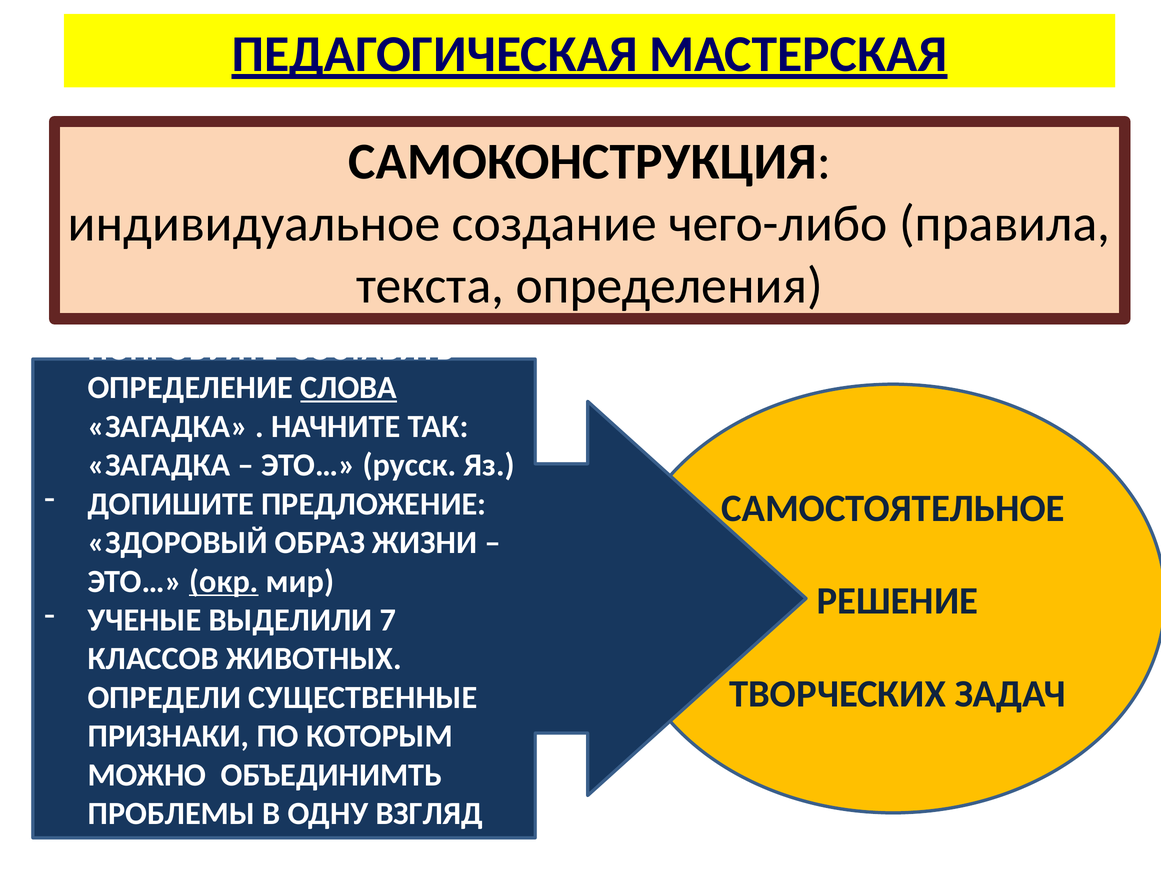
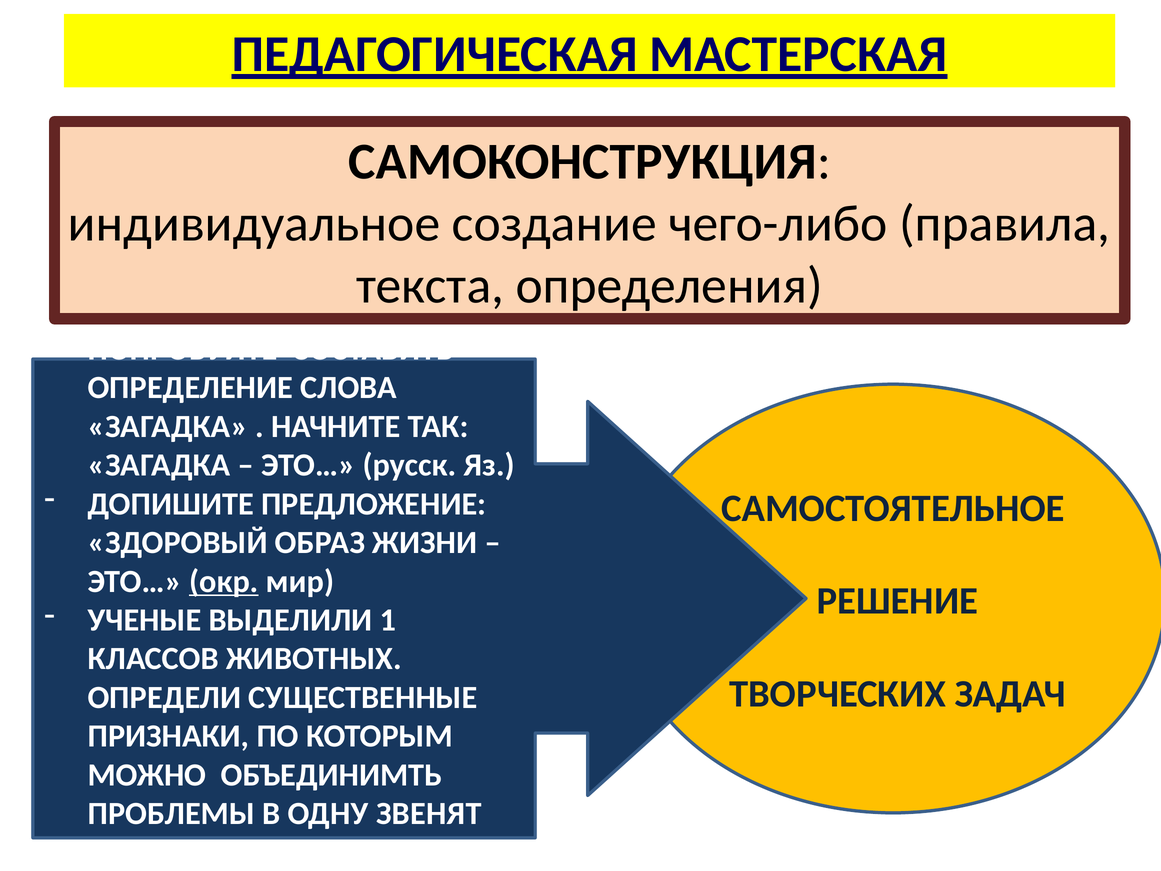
СЛОВА underline: present -> none (349, 388)
7: 7 -> 1 (388, 620)
ВЗГЛЯД: ВЗГЛЯД -> ЗВЕНЯТ (429, 813)
